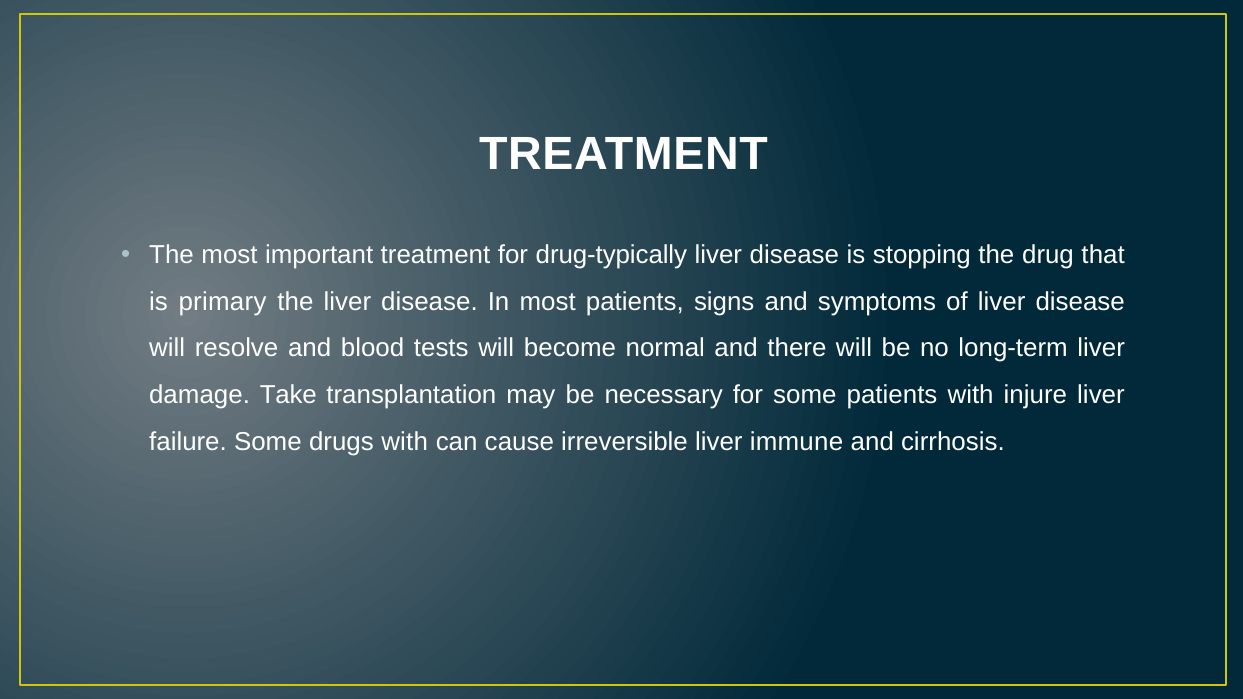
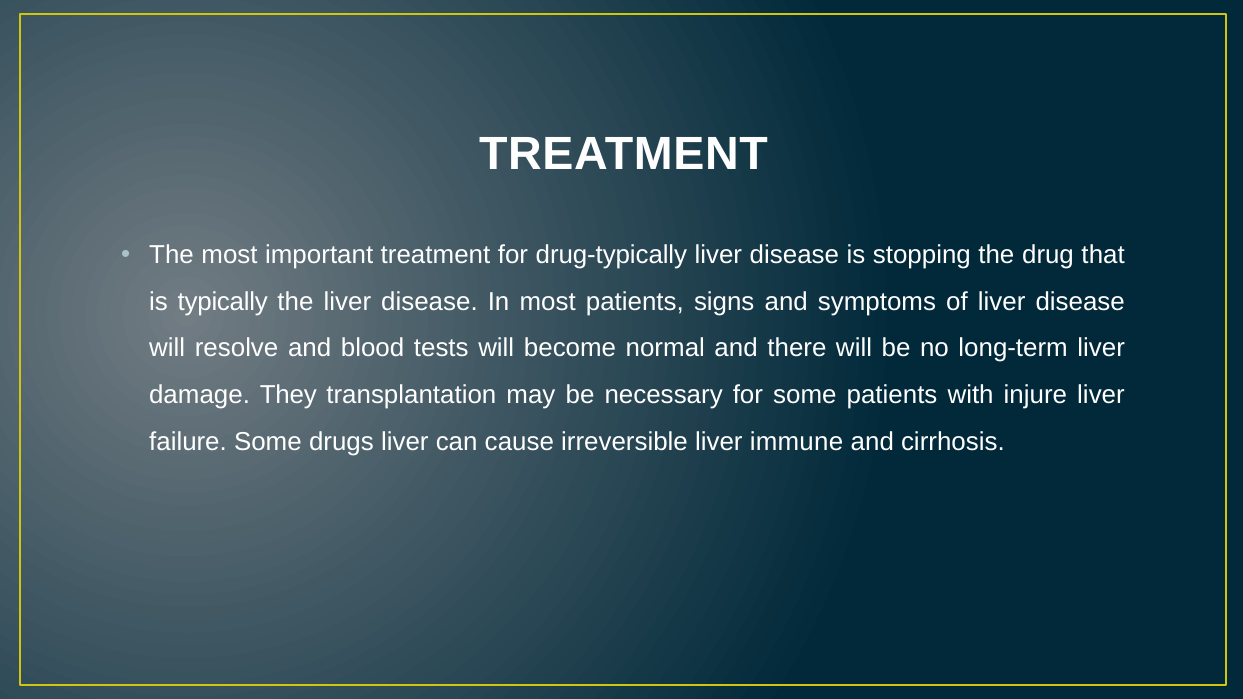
primary: primary -> typically (223, 302)
Take: Take -> They (288, 395)
drugs with: with -> liver (405, 442)
